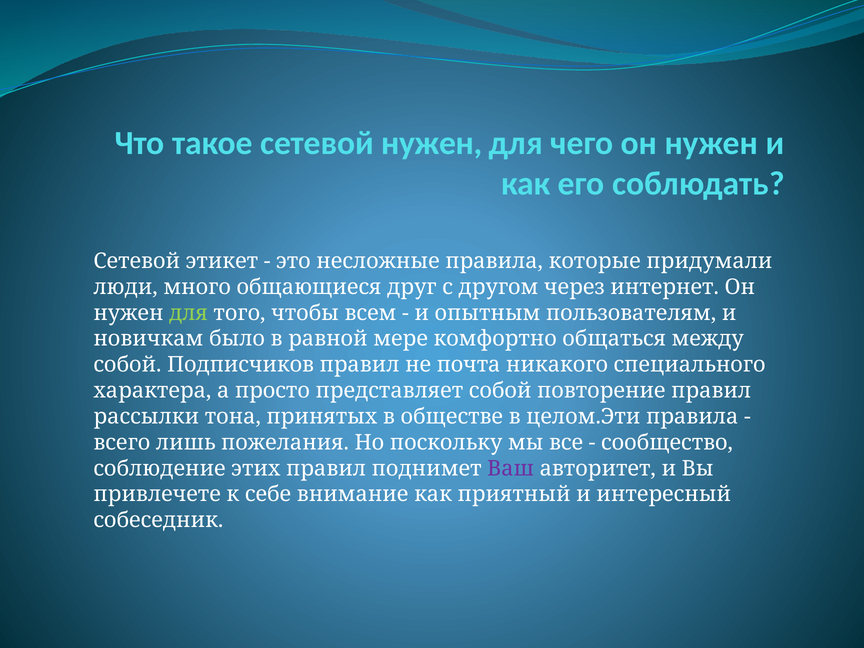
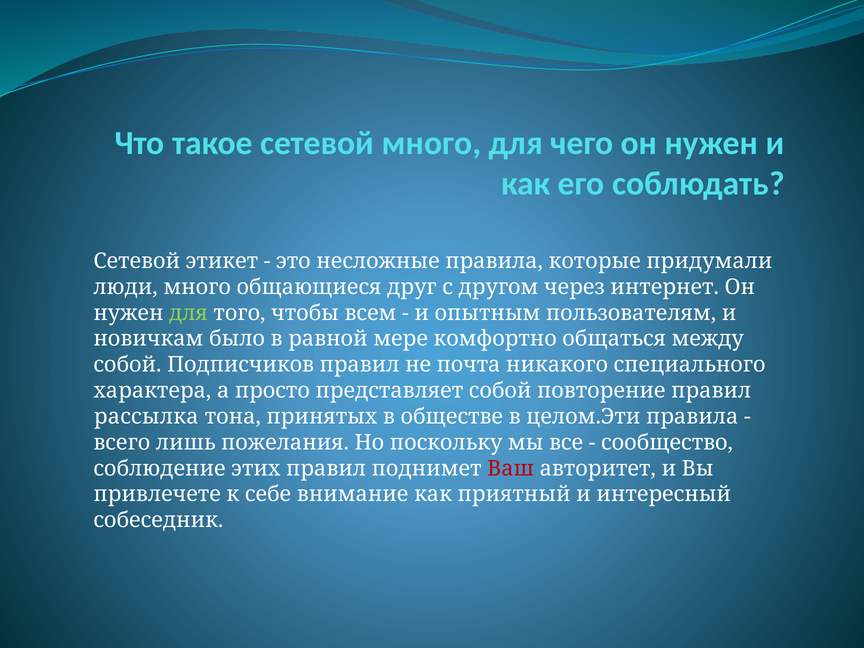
сетевой нужен: нужен -> много (431, 143)
рассылки: рассылки -> рассылка (146, 417)
Ваш colour: purple -> red (511, 468)
